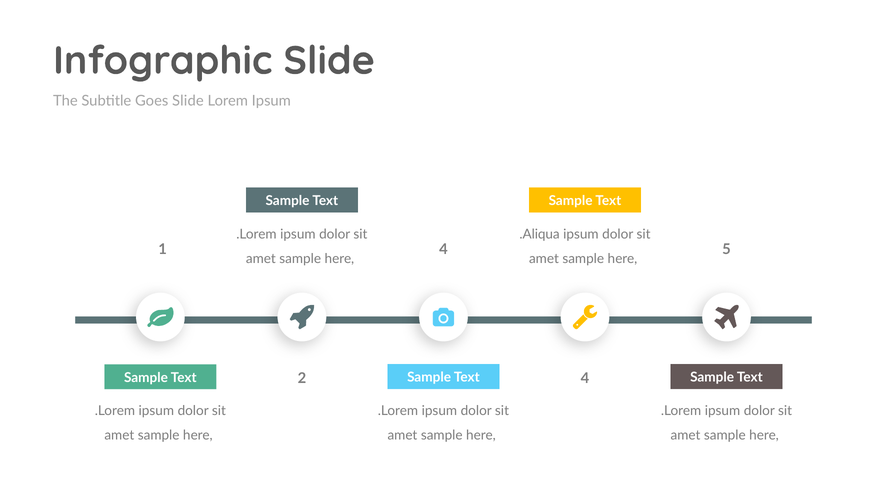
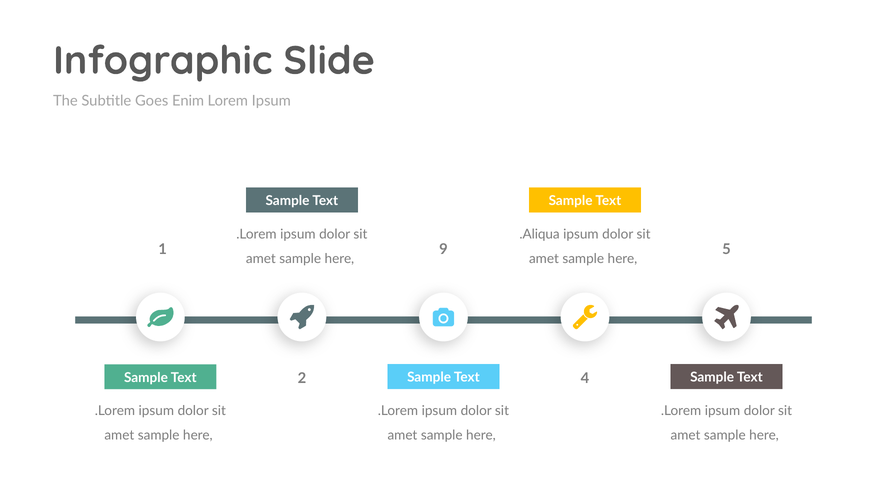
Goes Slide: Slide -> Enim (188, 101)
1 4: 4 -> 9 (443, 249)
